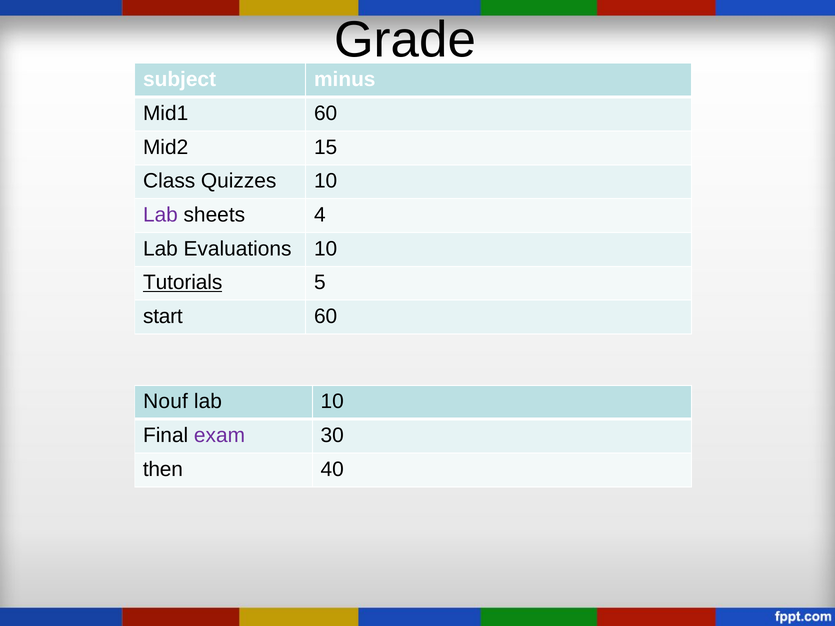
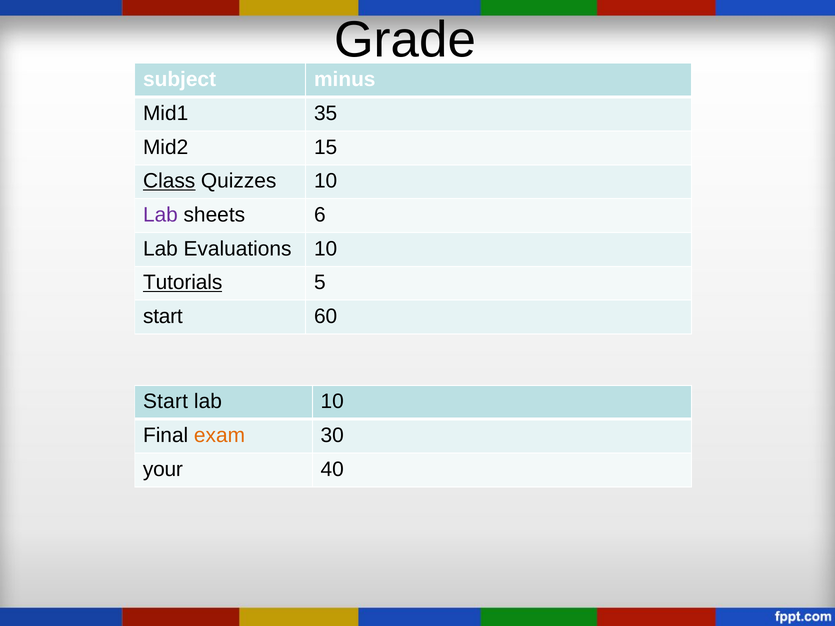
Mid1 60: 60 -> 35 (326, 113)
Class underline: none -> present (169, 181)
4: 4 -> 6 (320, 215)
Nouf: Nouf -> Start (166, 402)
exam colour: purple -> orange (220, 436)
then: then -> your (163, 469)
